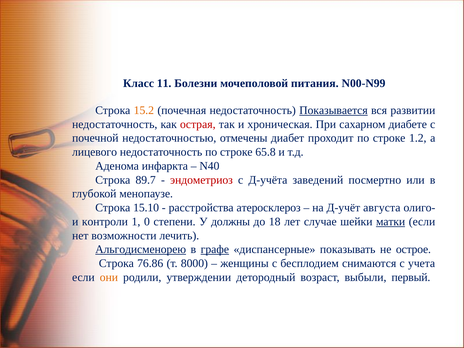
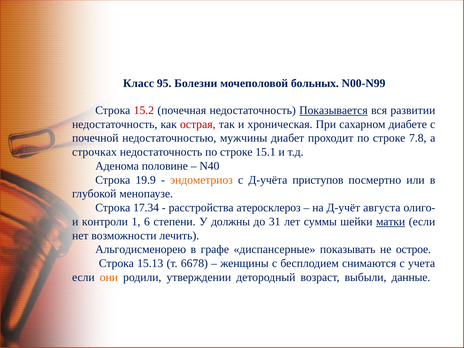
11: 11 -> 95 (164, 83)
питания: питания -> больных (315, 83)
15.2 colour: orange -> red (144, 110)
отмечены: отмечены -> мужчины (244, 138)
1.2: 1.2 -> 7.8 (418, 138)
лицевого: лицевого -> строчках (94, 152)
65.8: 65.8 -> 15.1 (266, 152)
инфаркта: инфаркта -> половине (165, 166)
89.7: 89.7 -> 19.9 (146, 180)
эндометриоз colour: red -> orange (201, 180)
заведений: заведений -> приступов (318, 180)
15.10: 15.10 -> 17.34 (146, 208)
0: 0 -> 6 (147, 222)
18: 18 -> 31 (275, 222)
случае: случае -> суммы (320, 222)
Альгодисменорею underline: present -> none (141, 249)
графе underline: present -> none (215, 249)
76.86: 76.86 -> 15.13 (150, 263)
8000: 8000 -> 6678 (194, 263)
первый: первый -> данные (411, 277)
